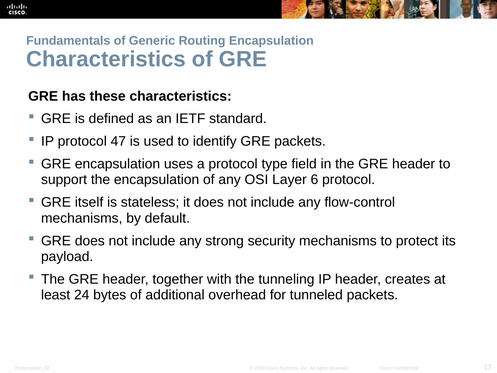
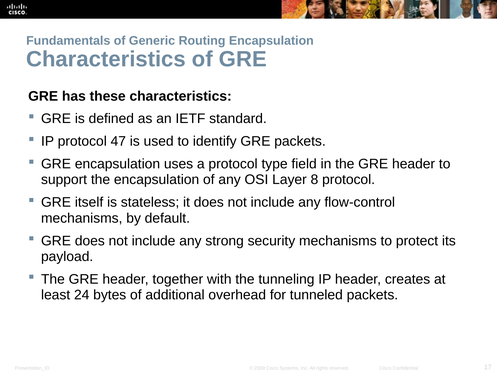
6: 6 -> 8 (314, 180)
